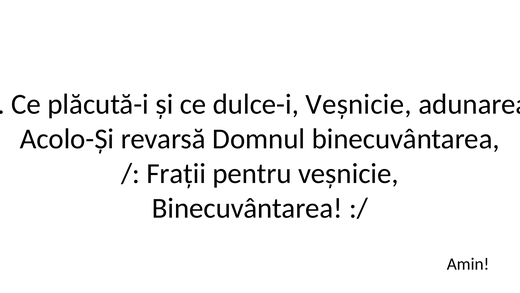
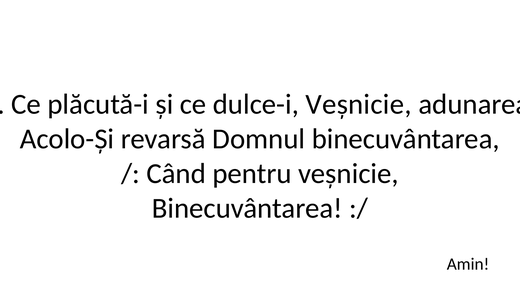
Frații: Frații -> Când (176, 173)
